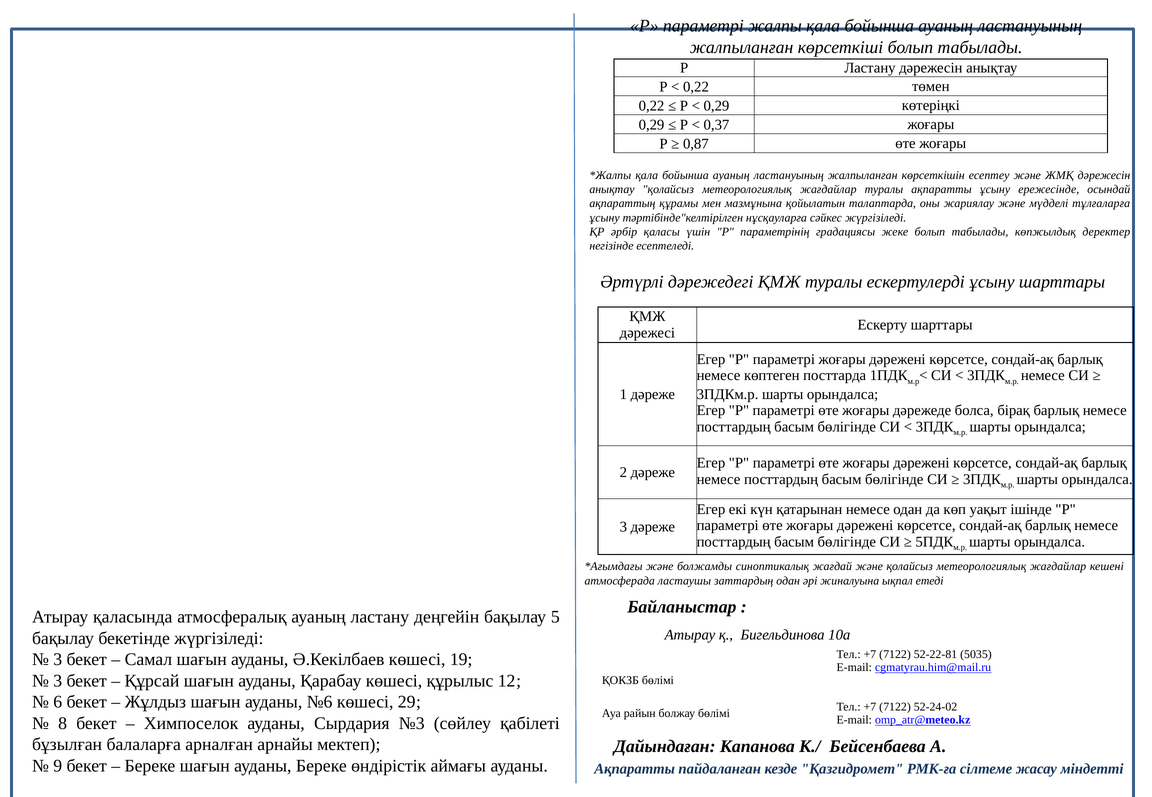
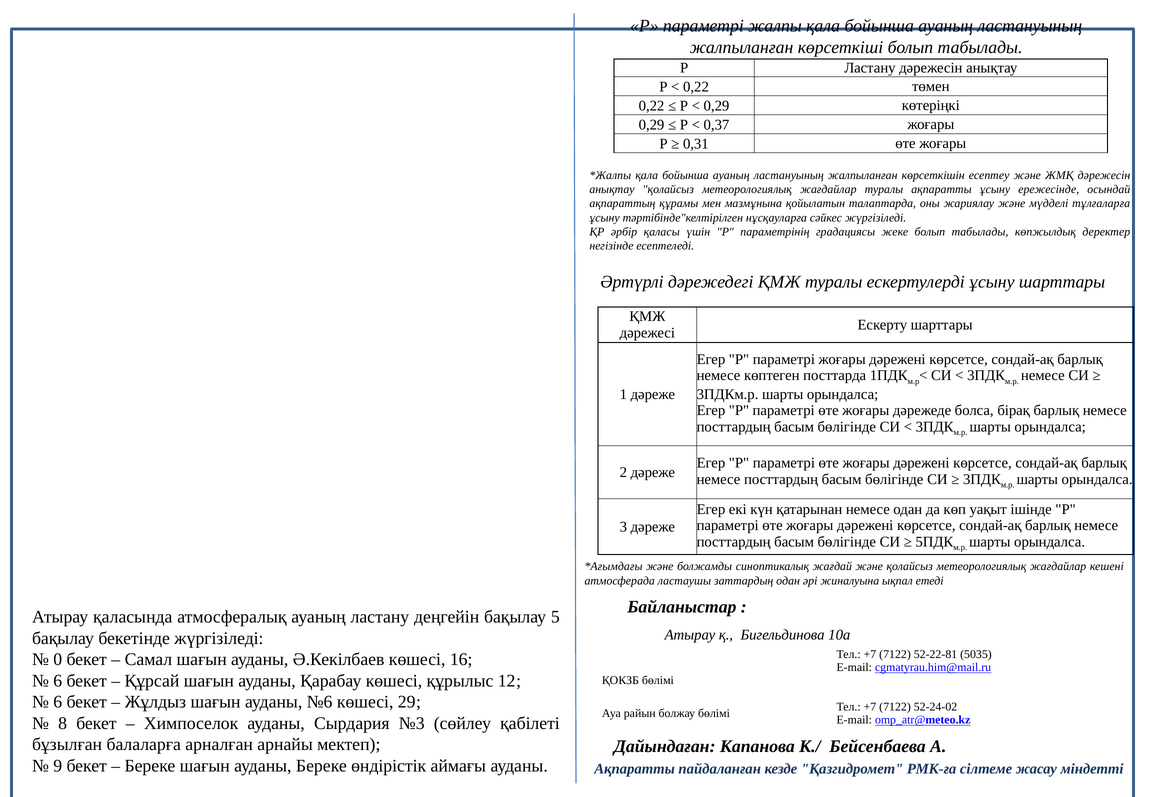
0,87: 0,87 -> 0,31 (696, 144)
3: 3 -> 0 (58, 660)
19: 19 -> 16 (461, 660)
3: 3 -> 6 (58, 681)
